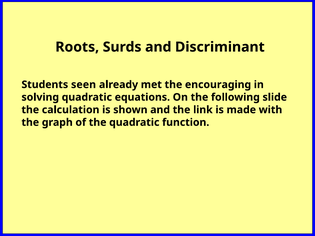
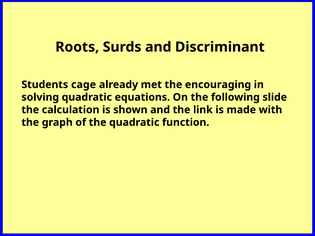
seen: seen -> cage (84, 85)
